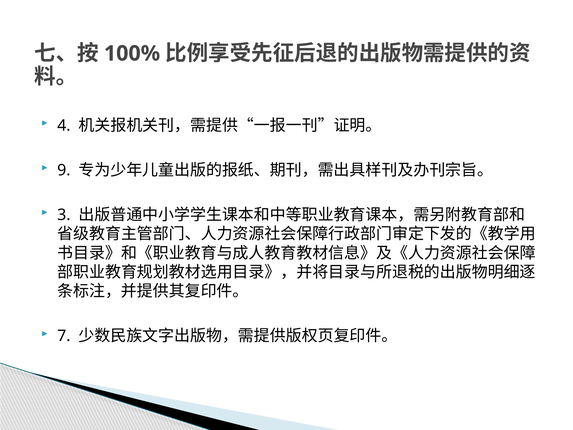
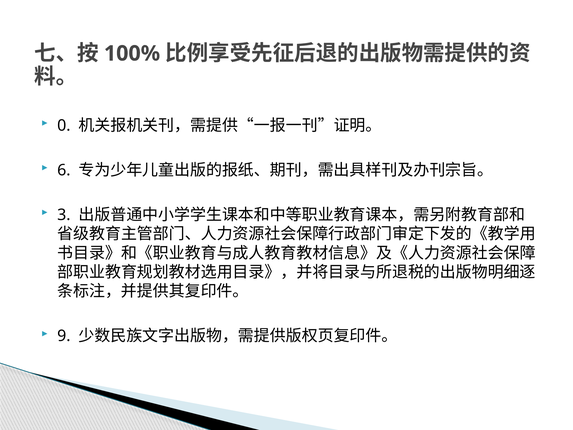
4: 4 -> 0 (64, 125)
9: 9 -> 6 (64, 170)
7: 7 -> 9 (64, 336)
